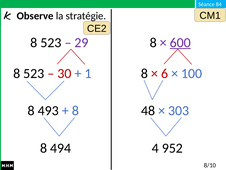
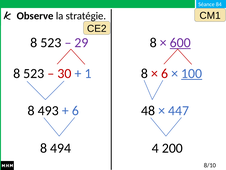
100 underline: none -> present (192, 73)
8: 8 -> 6 (75, 110)
303: 303 -> 447 (179, 110)
952: 952 -> 200 (172, 148)
